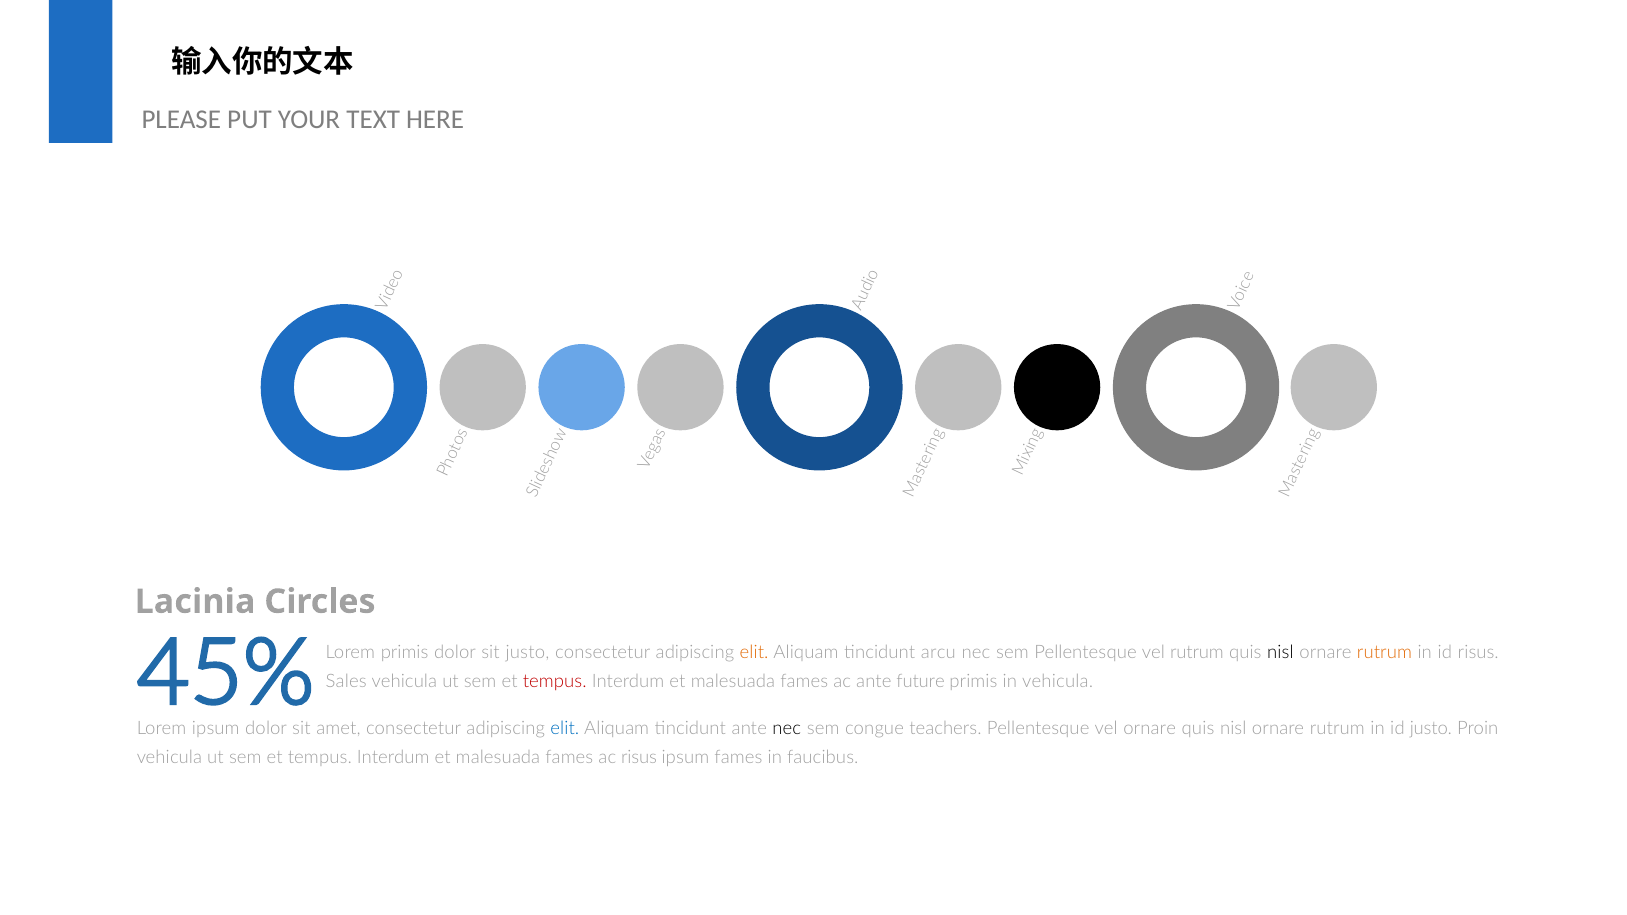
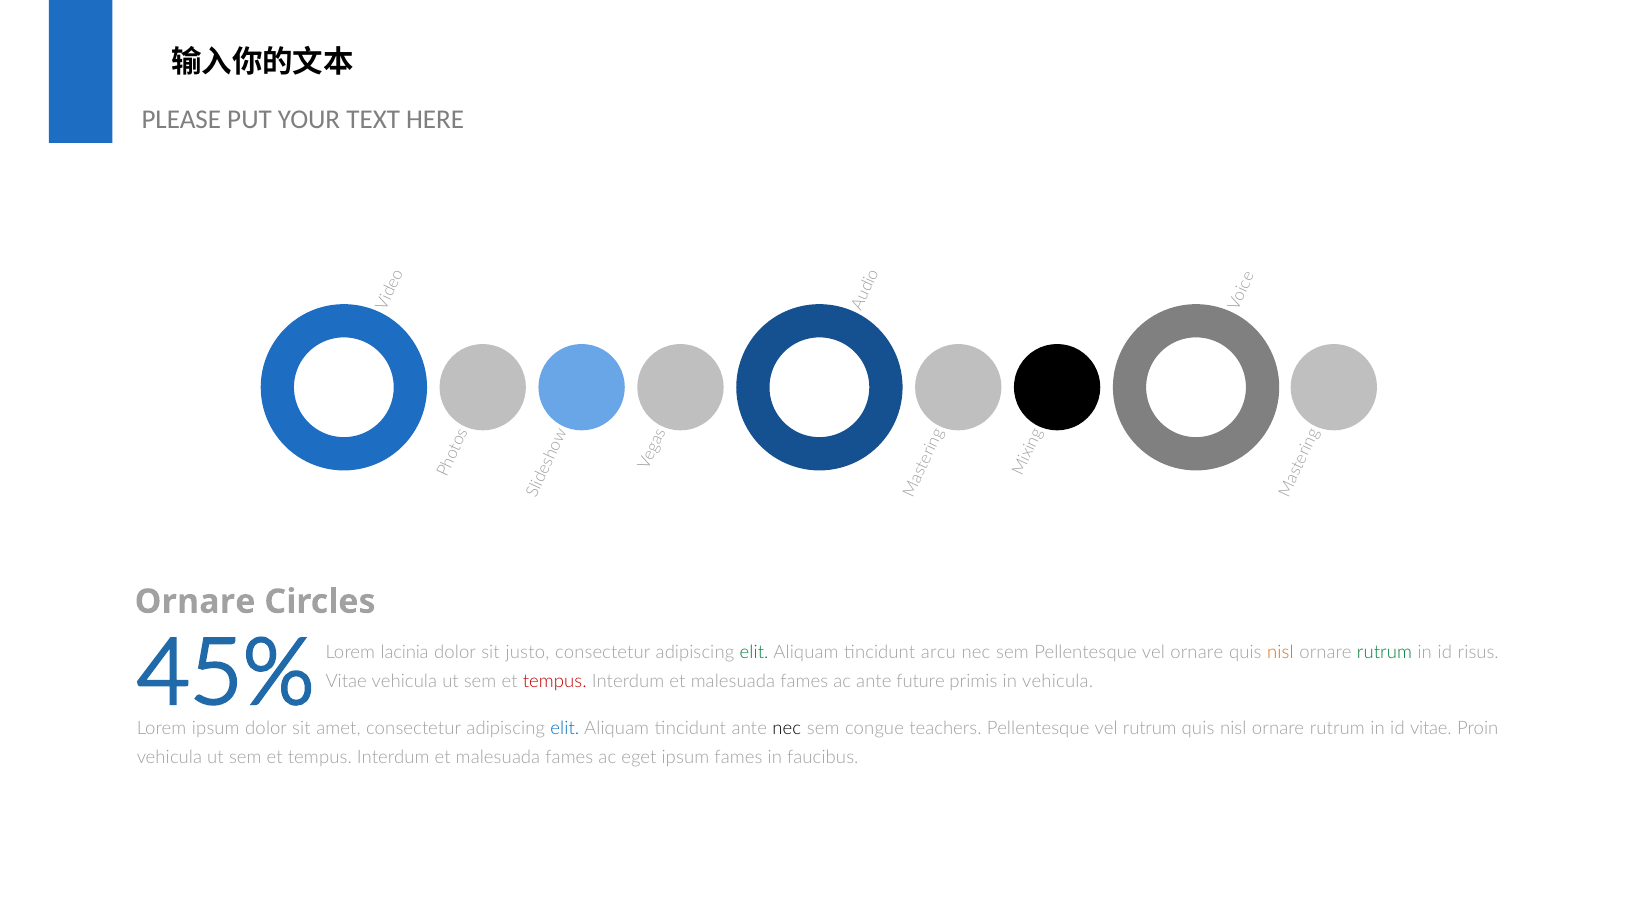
Lacinia: Lacinia -> Ornare (195, 602)
Lorem primis: primis -> lacinia (405, 653)
elit colour: orange -> green (754, 653)
vel rutrum: rutrum -> ornare (1197, 653)
nisl colour: black -> orange (1280, 653)
rutrum colour: orange -> green (1384, 653)
Sales: Sales -> Vitae (346, 682)
vel ornare: ornare -> rutrum (1150, 729)
id justo: justo -> vitae (1431, 729)
ac risus: risus -> eget (639, 758)
